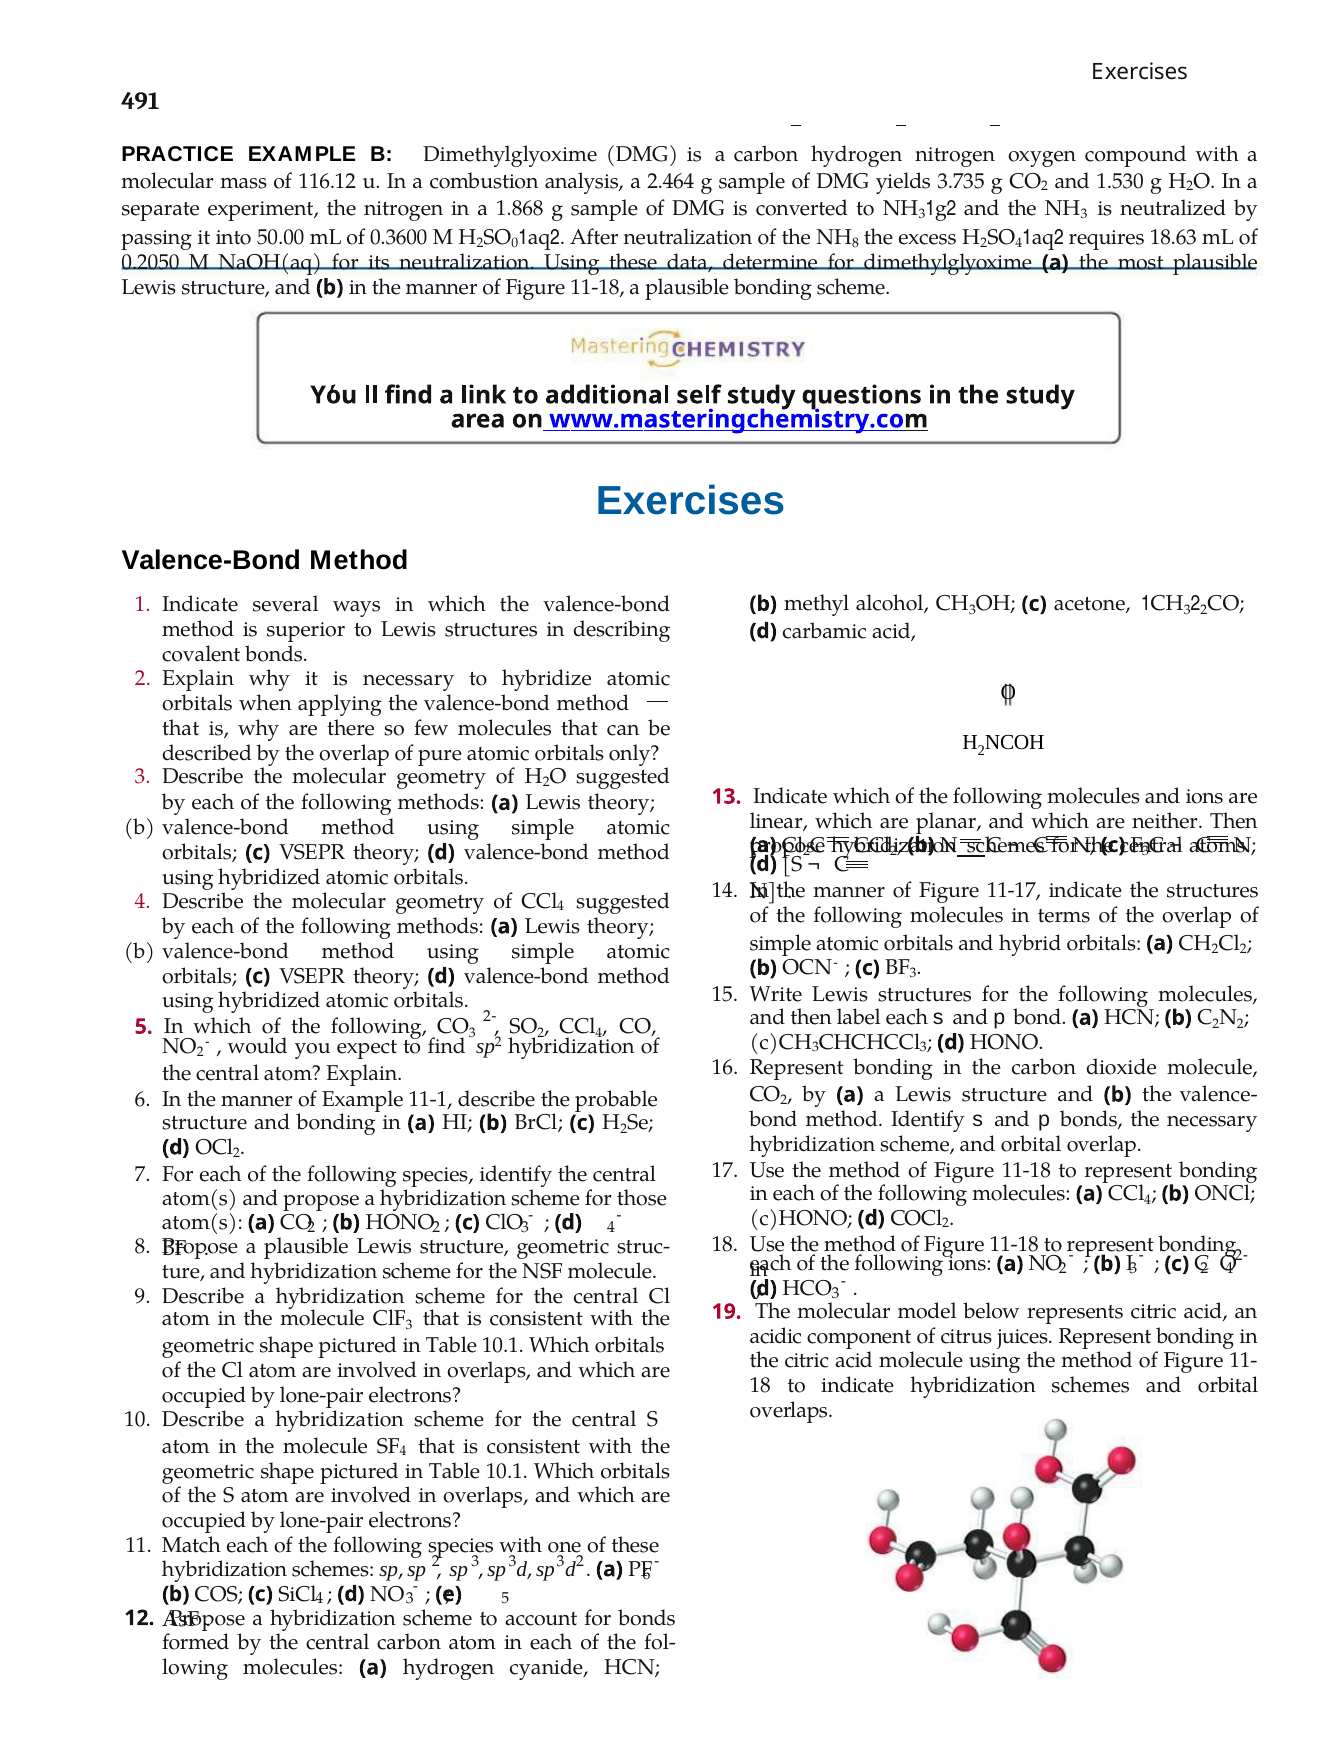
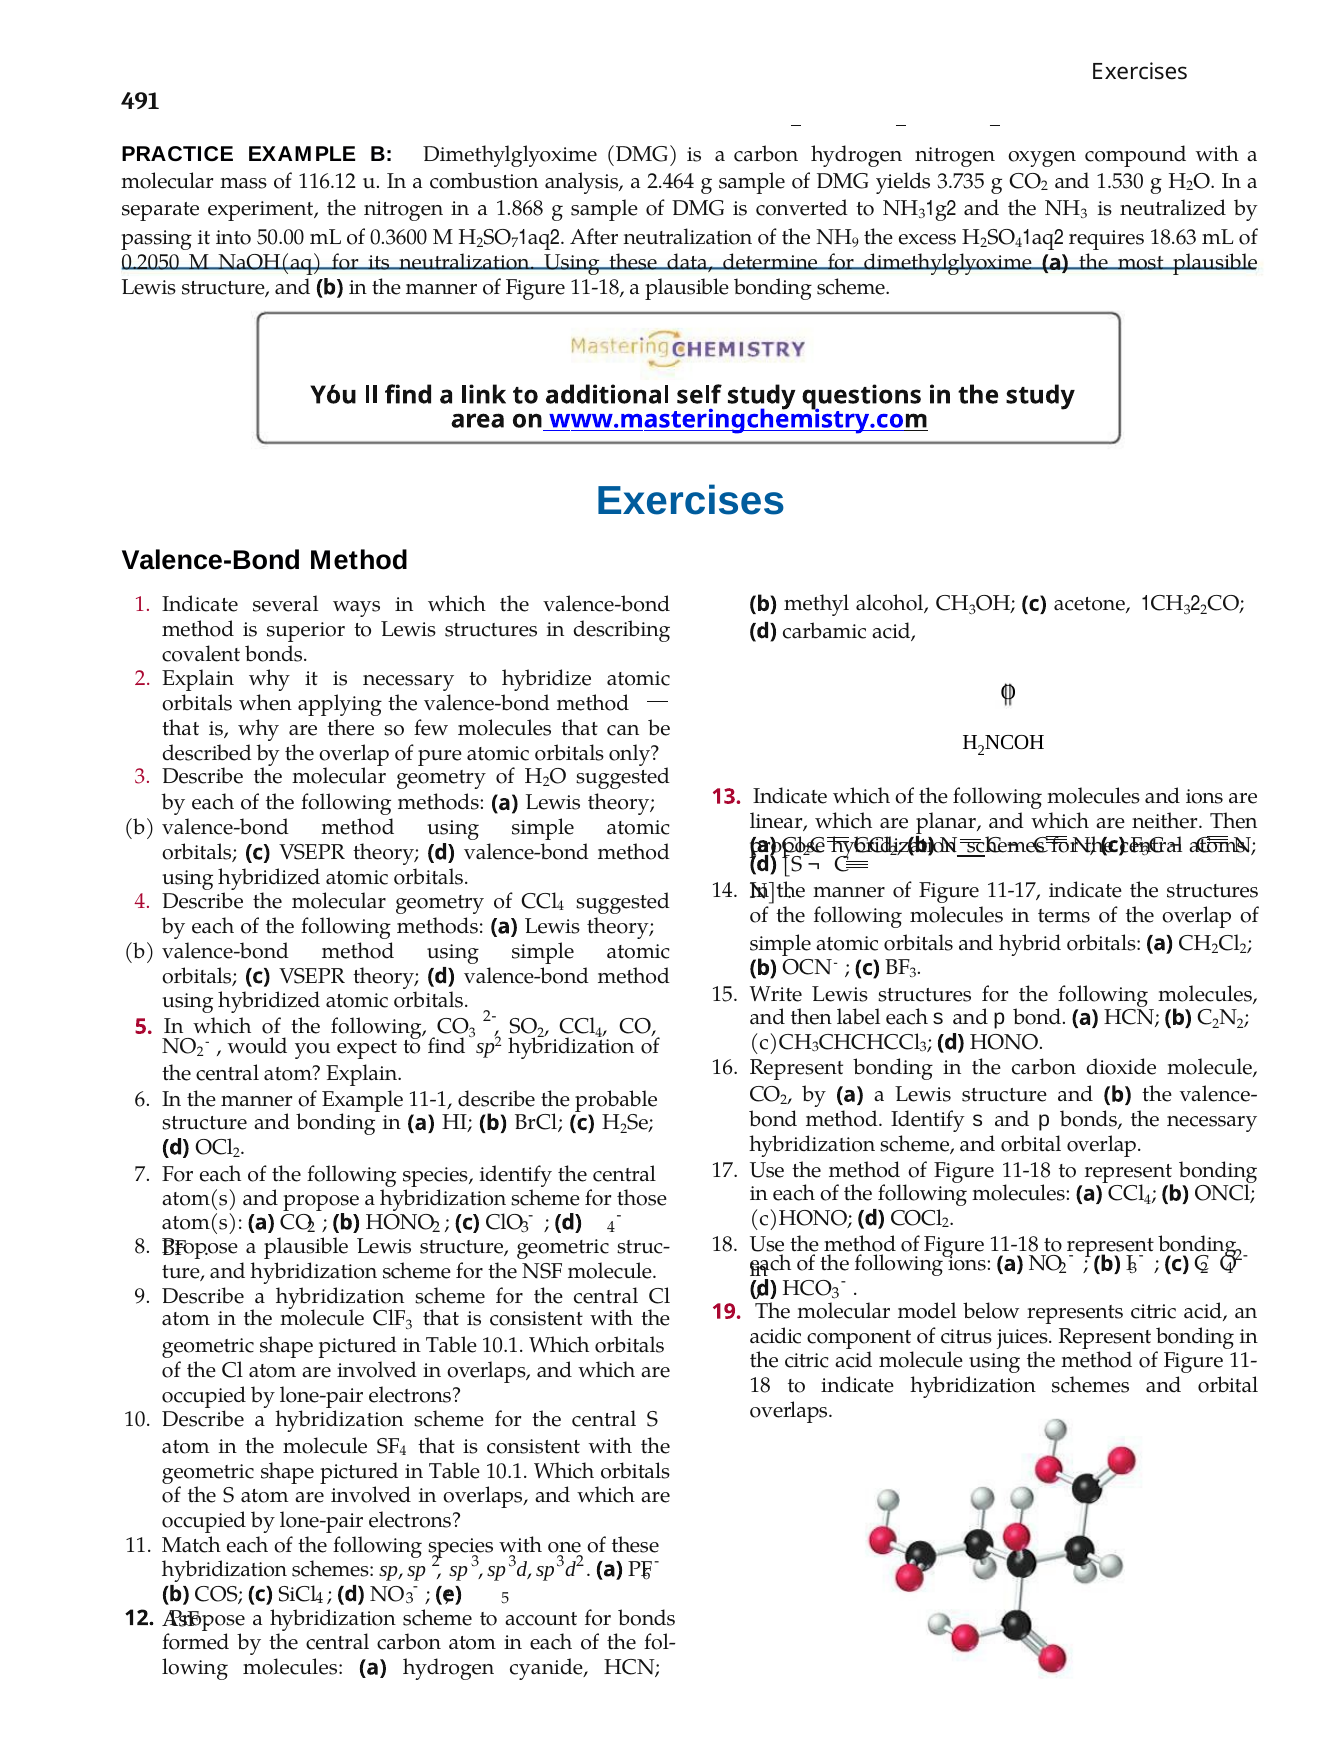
SO 0: 0 -> 7 (515, 243)
8: 8 -> 9 (855, 243)
